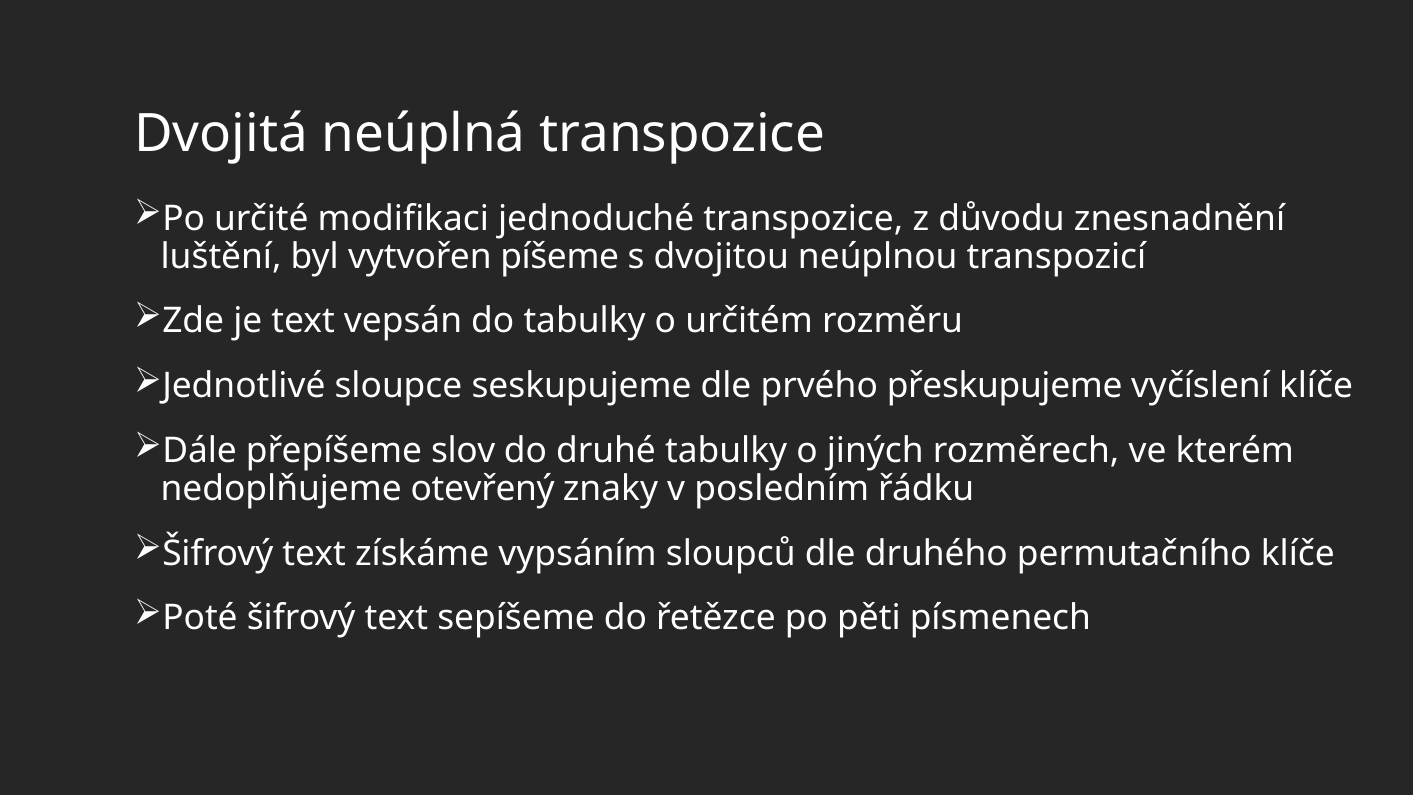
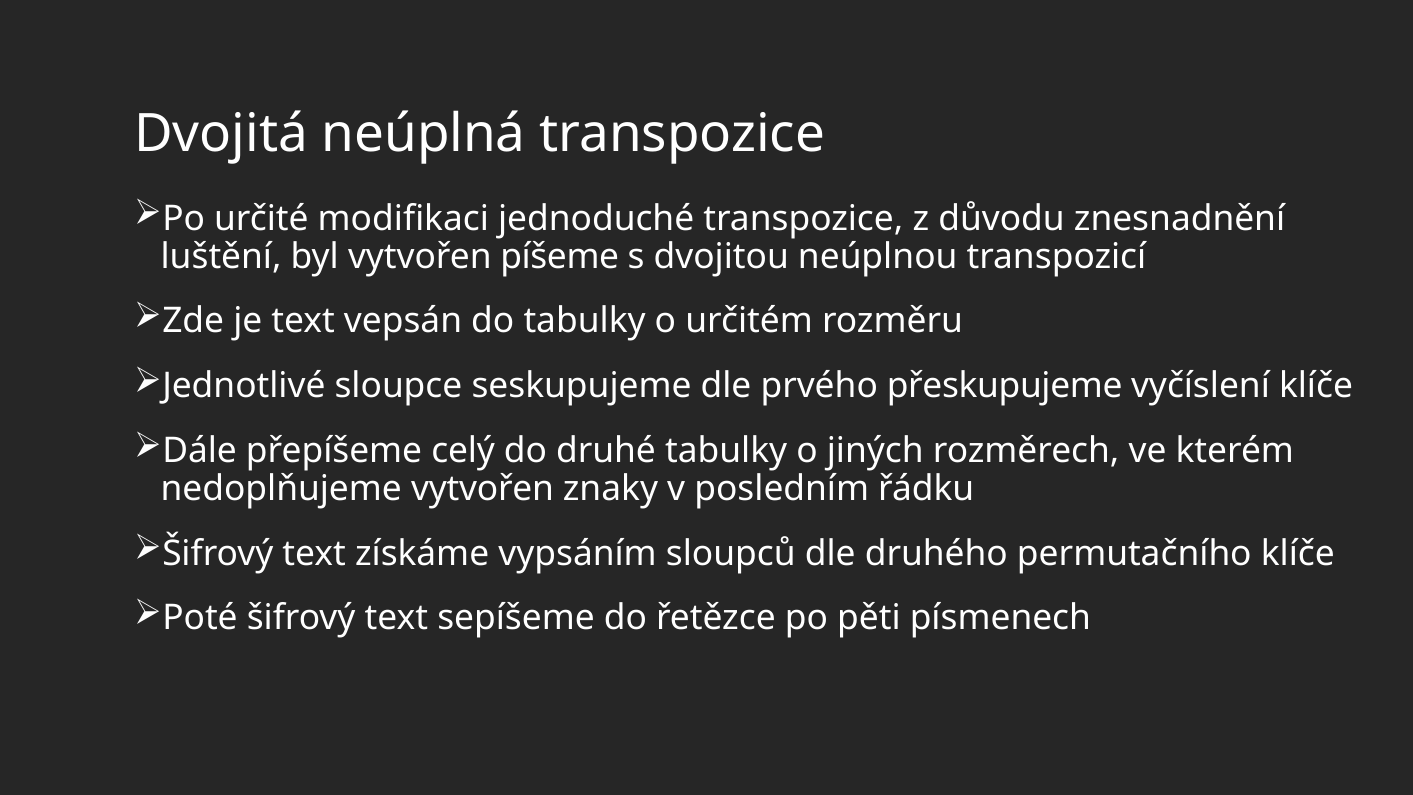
slov: slov -> celý (463, 450)
nedoplňujeme otevřený: otevřený -> vytvořen (483, 489)
